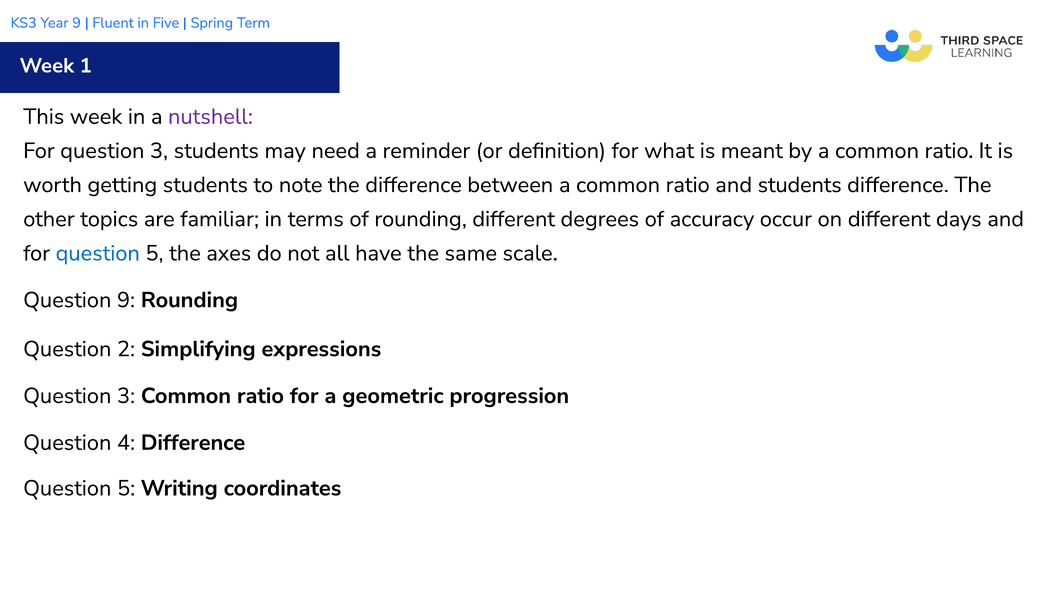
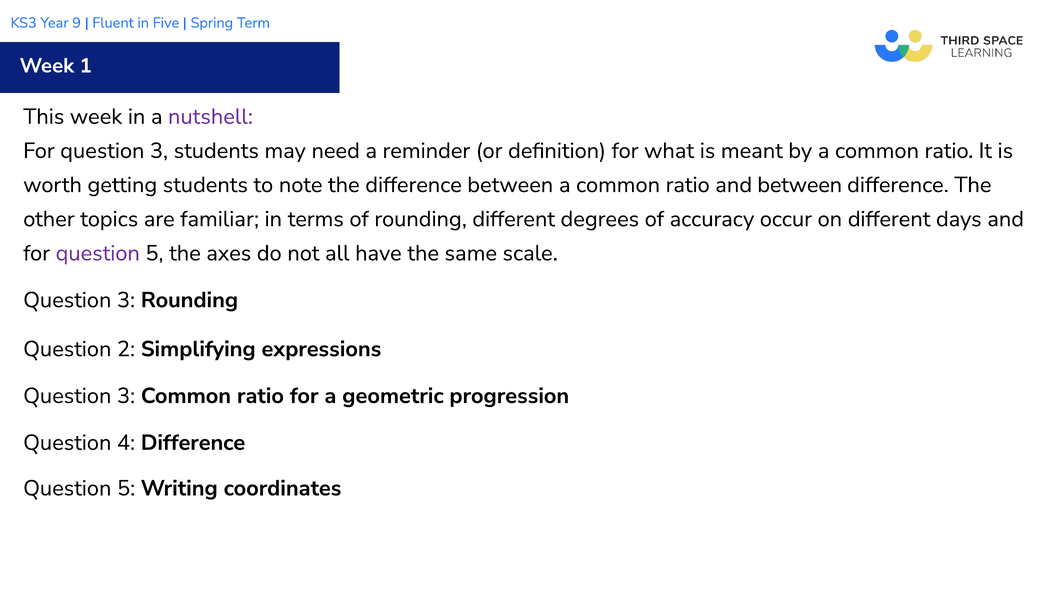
and students: students -> between (800, 185)
question colour: blue -> purple (98, 253)
9: 9 -> 3 (126, 300)
